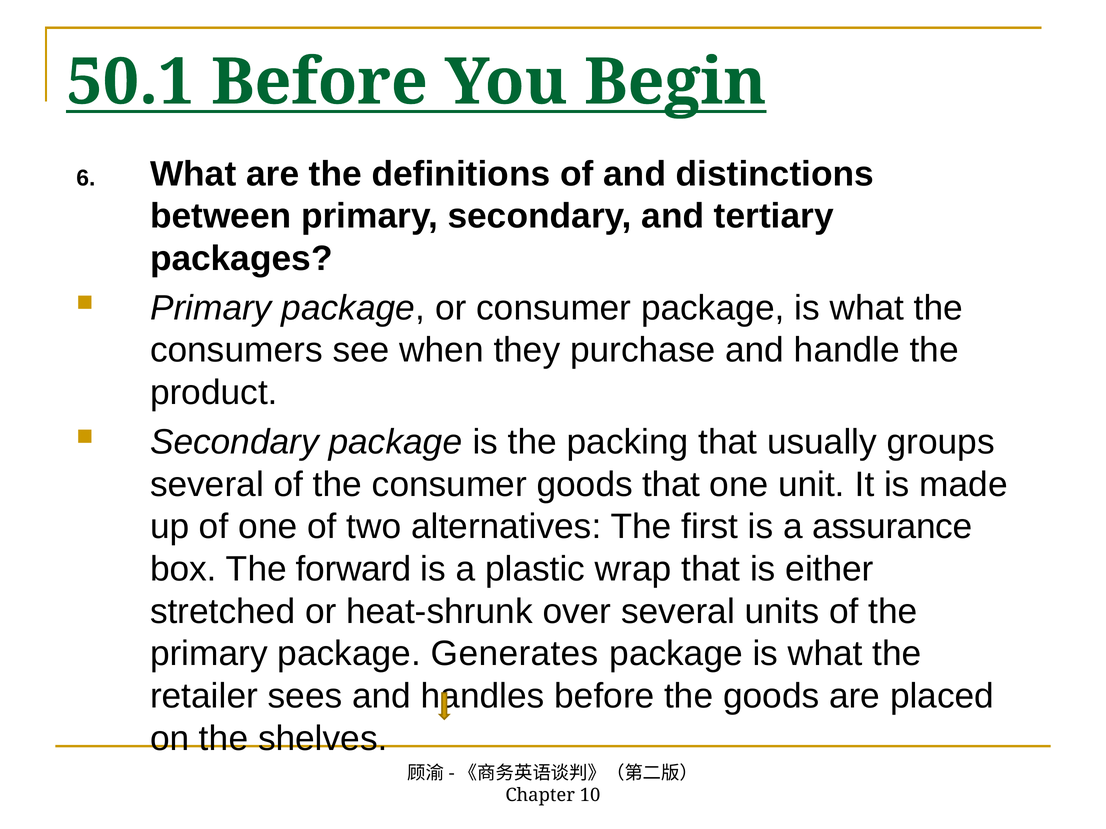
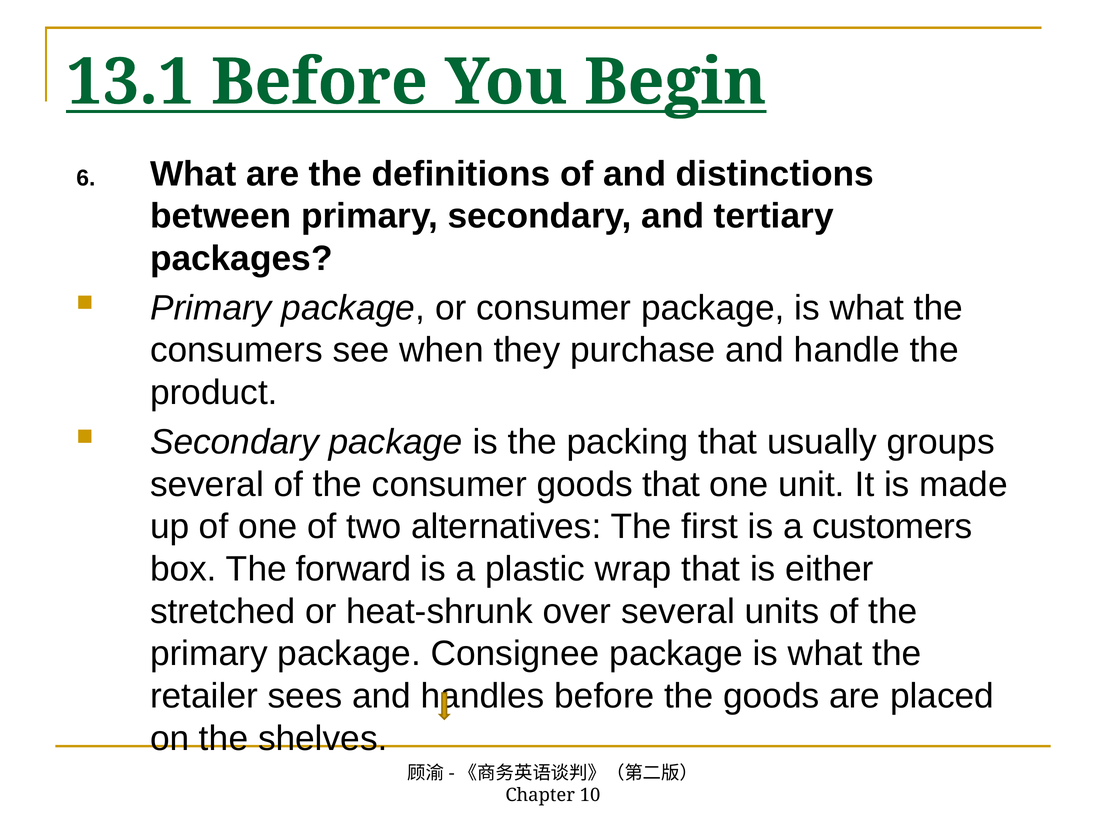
50.1: 50.1 -> 13.1 (130, 82)
assurance: assurance -> customers (892, 527)
Generates: Generates -> Consignee (515, 654)
